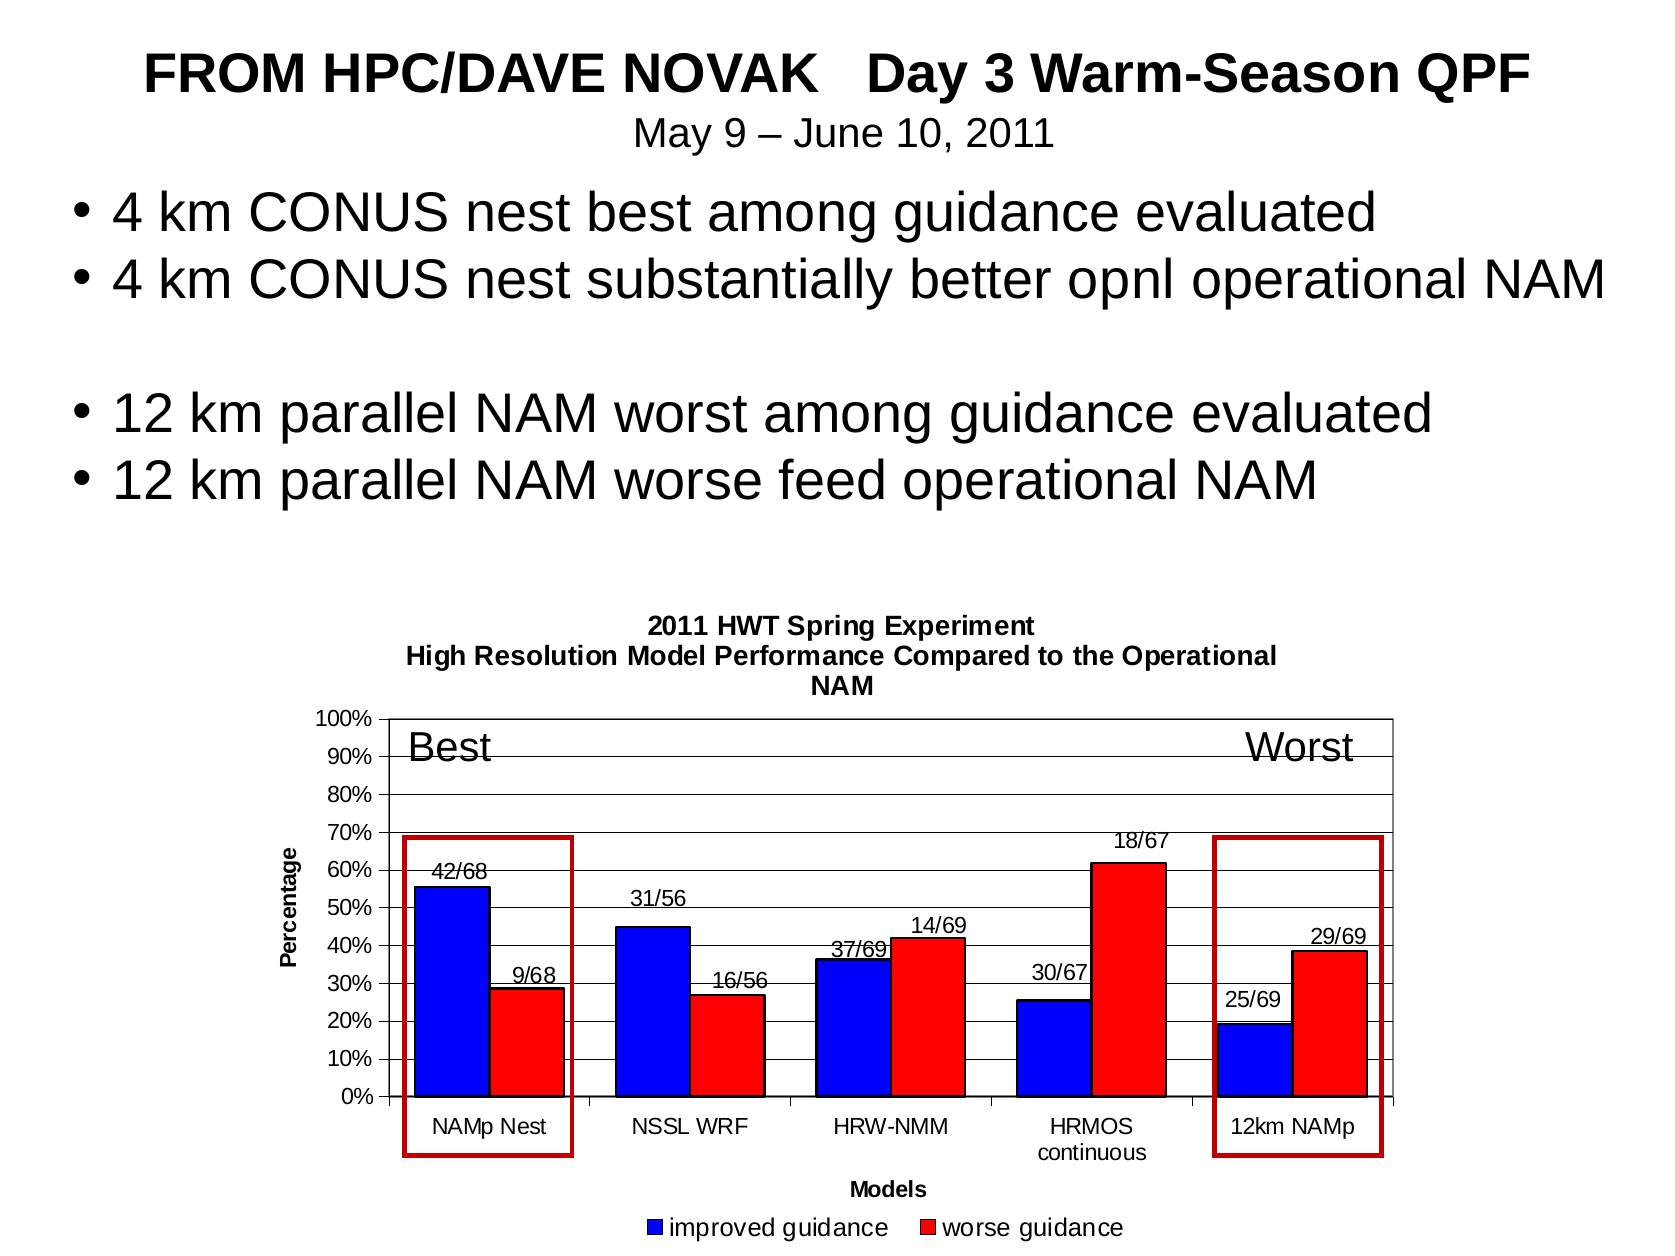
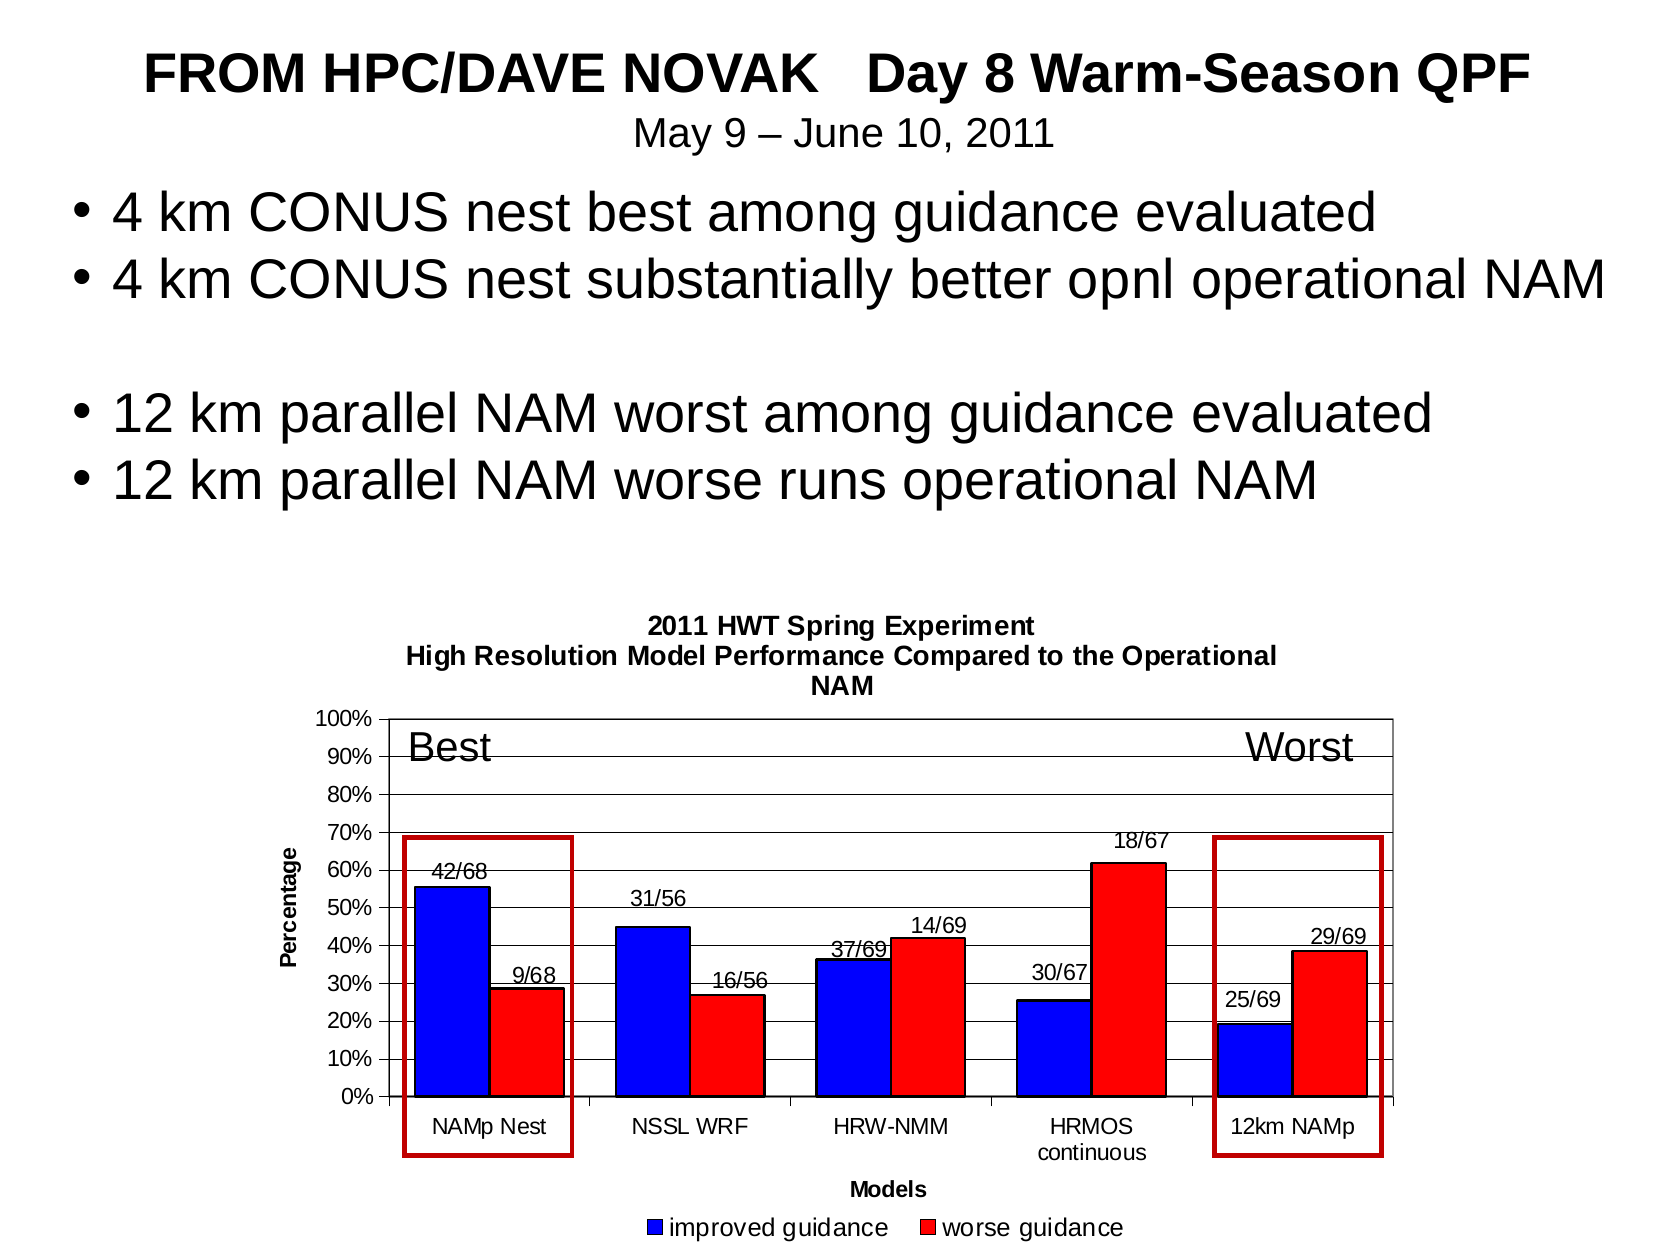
3: 3 -> 8 (1000, 74)
feed: feed -> runs (833, 481)
